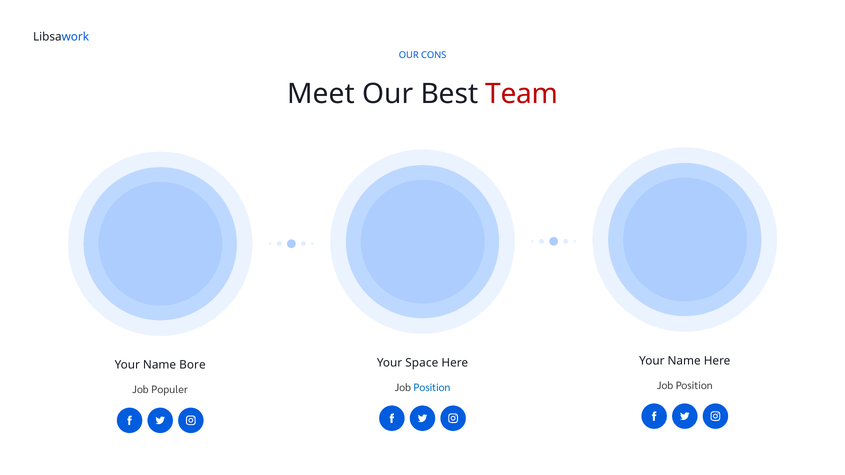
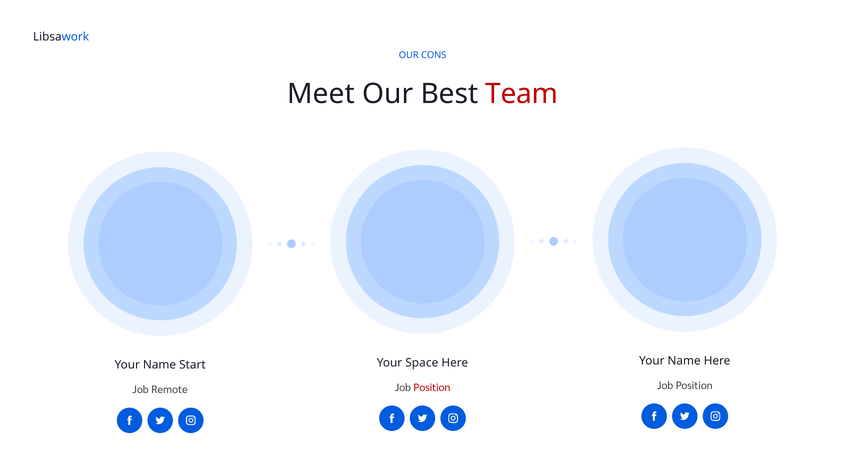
Bore: Bore -> Start (192, 365)
Position colour: blue -> red (432, 388)
Populer: Populer -> Remote (170, 390)
